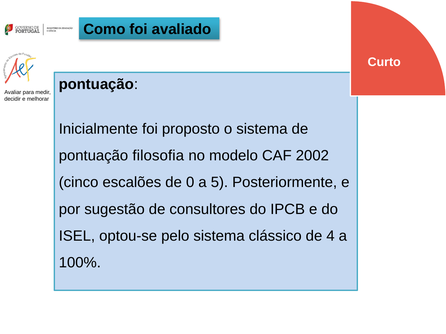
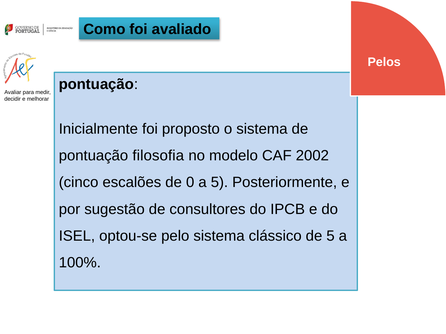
Curto: Curto -> Pelos (384, 62)
de 4: 4 -> 5 (330, 236)
